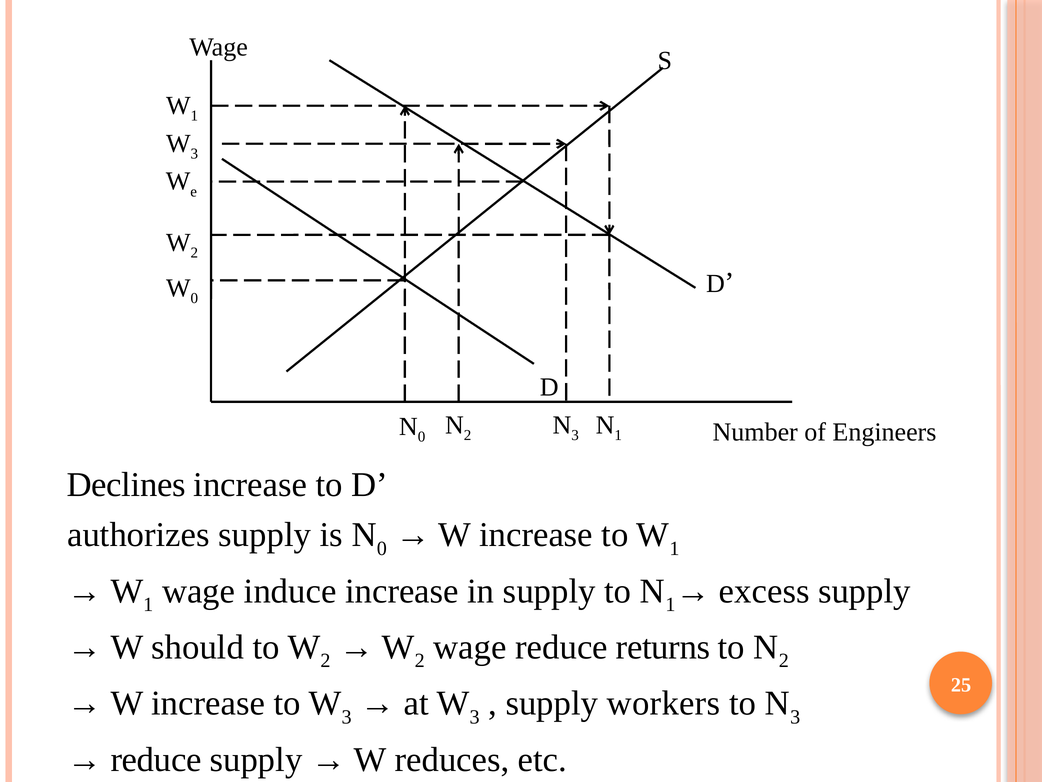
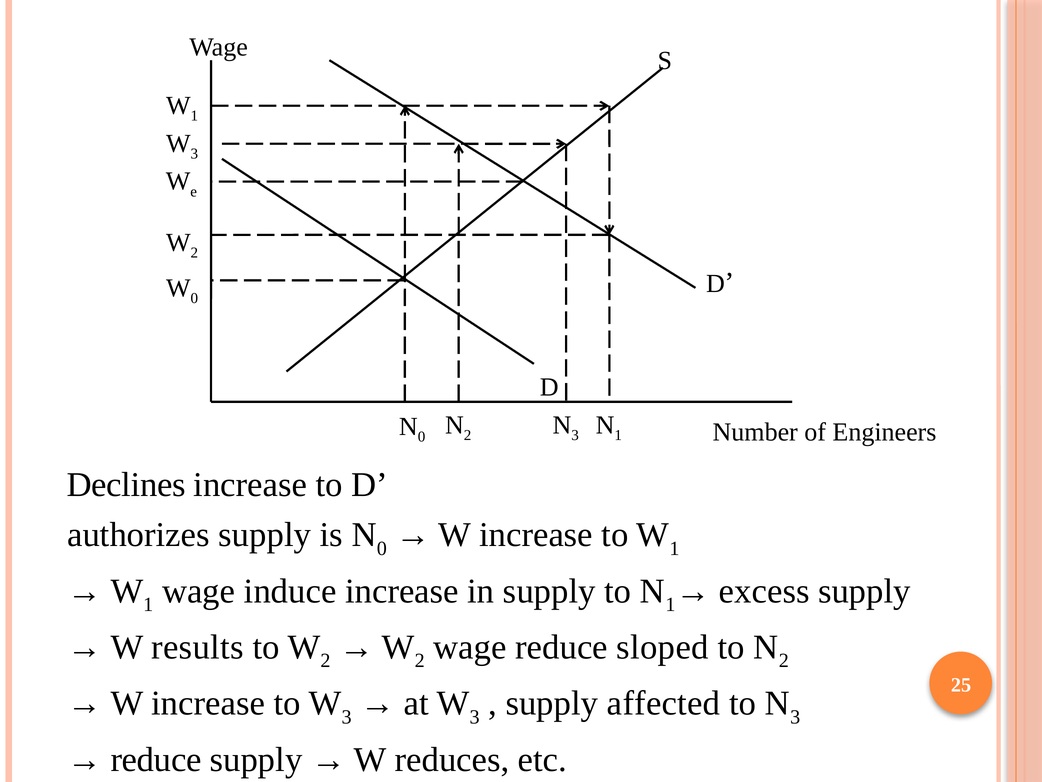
should: should -> results (198, 647)
returns: returns -> sloped (663, 647)
workers: workers -> affected (664, 703)
